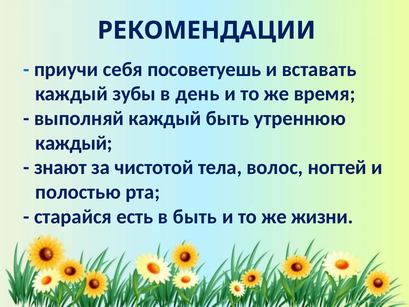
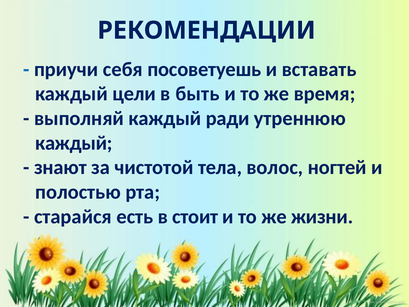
зубы: зубы -> цели (134, 94)
день: день -> быть (197, 94)
каждый быть: быть -> ради (228, 118)
в быть: быть -> стоит (195, 216)
